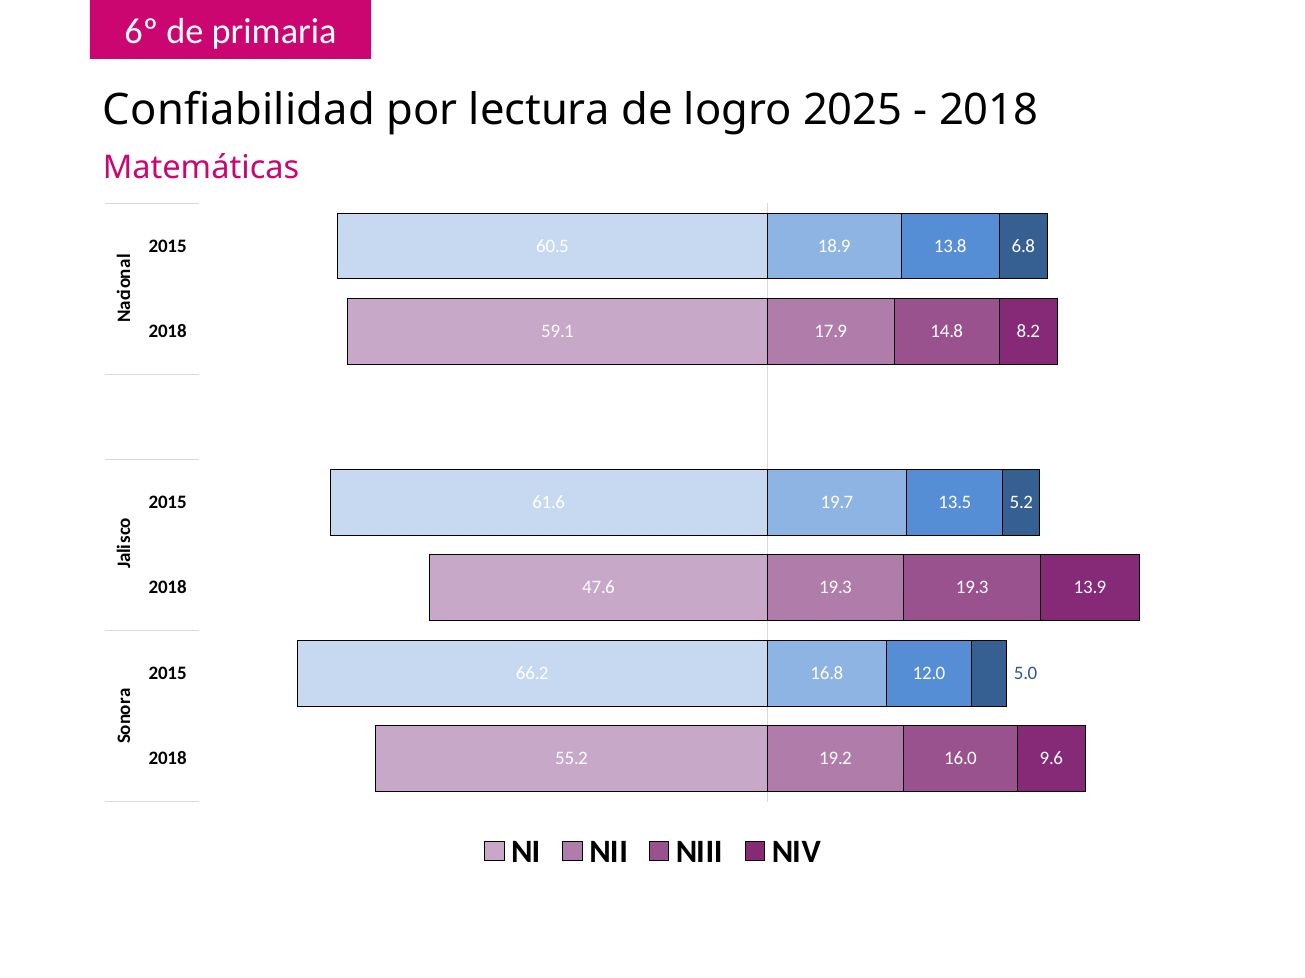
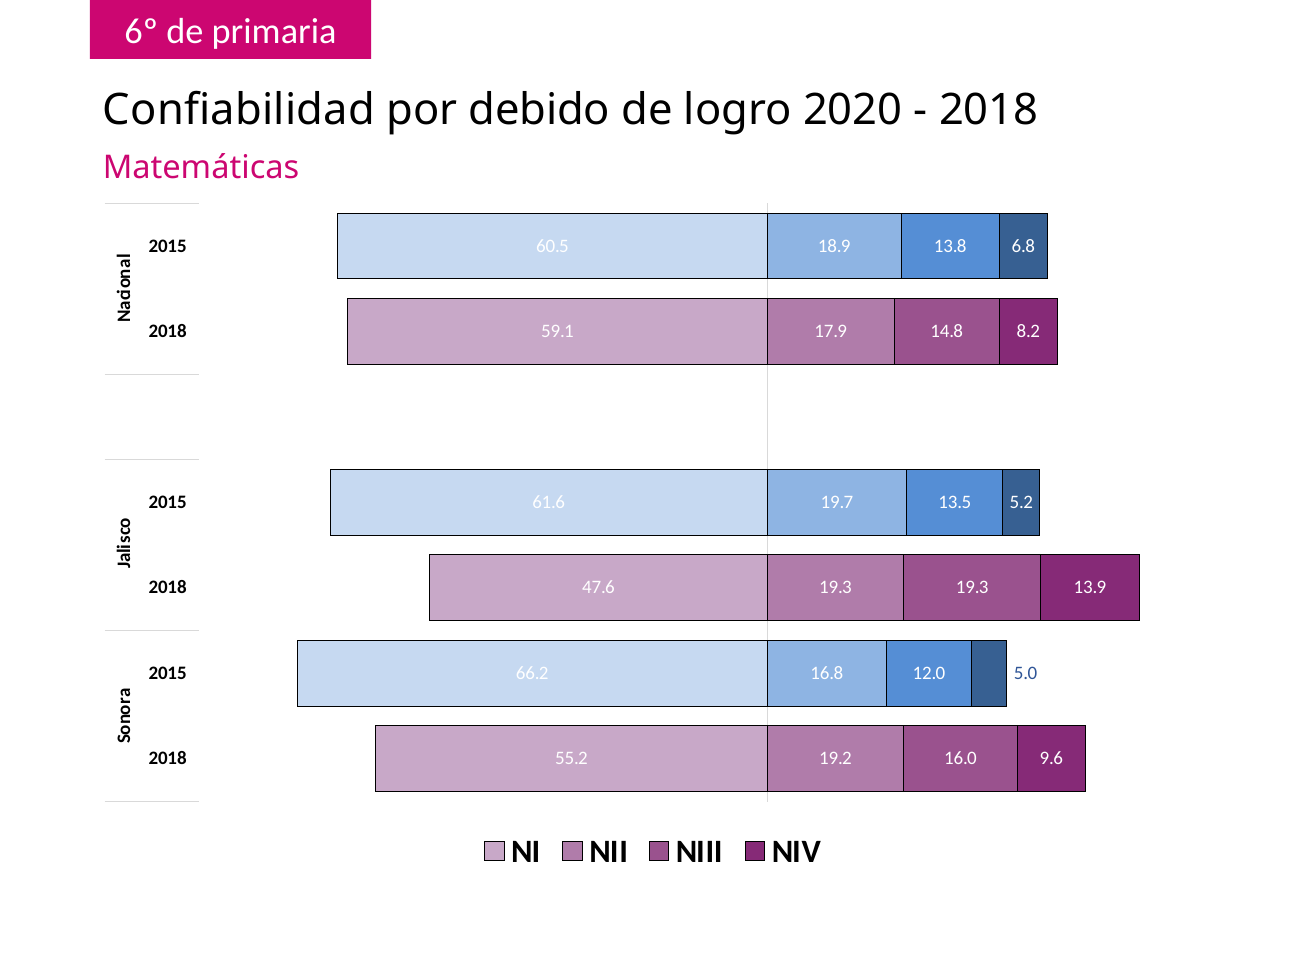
lectura: lectura -> debido (540, 110)
2025: 2025 -> 2020 (853, 110)
